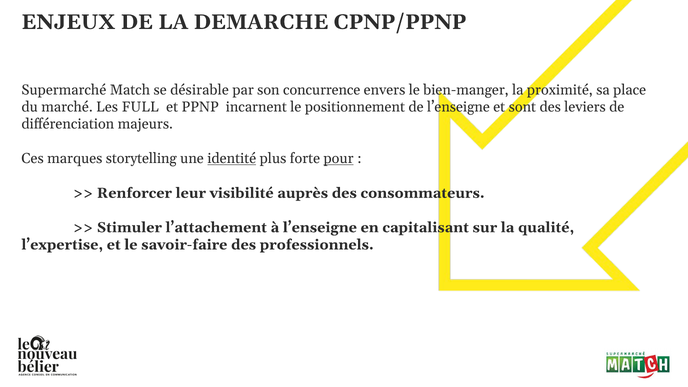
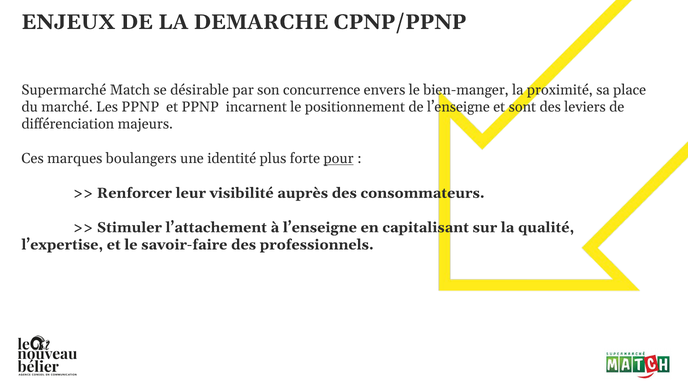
Les FULL: FULL -> PPNP (140, 107)
storytelling: storytelling -> boulangers (141, 159)
identité underline: present -> none (232, 159)
